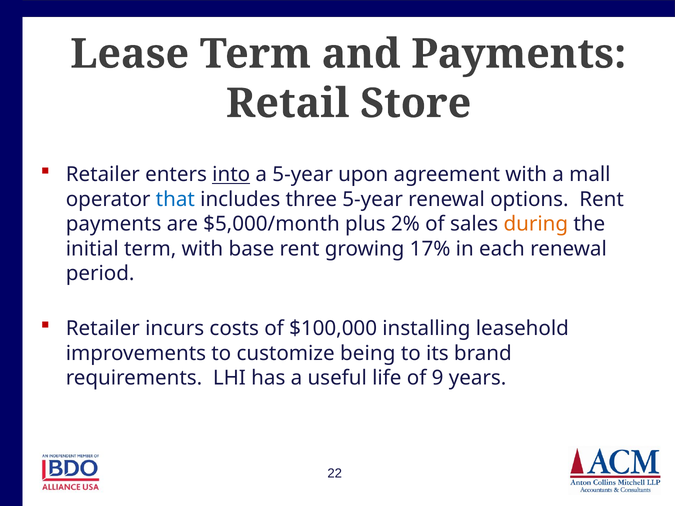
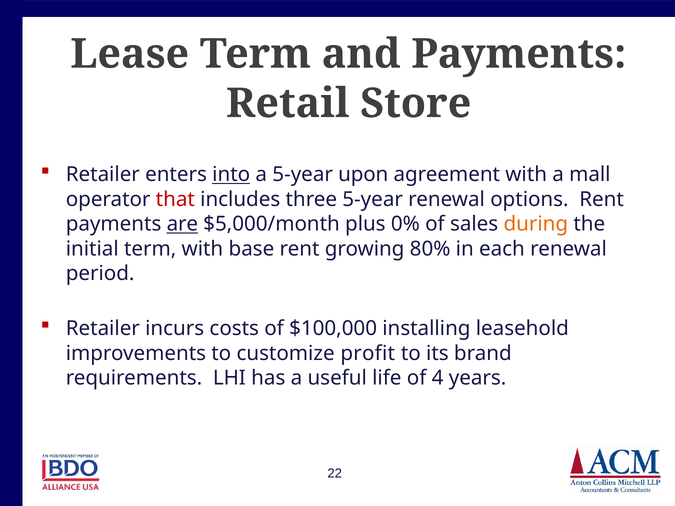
that colour: blue -> red (175, 199)
are underline: none -> present (182, 224)
2%: 2% -> 0% (405, 224)
17%: 17% -> 80% (430, 249)
being: being -> profit (368, 354)
9: 9 -> 4 (438, 378)
